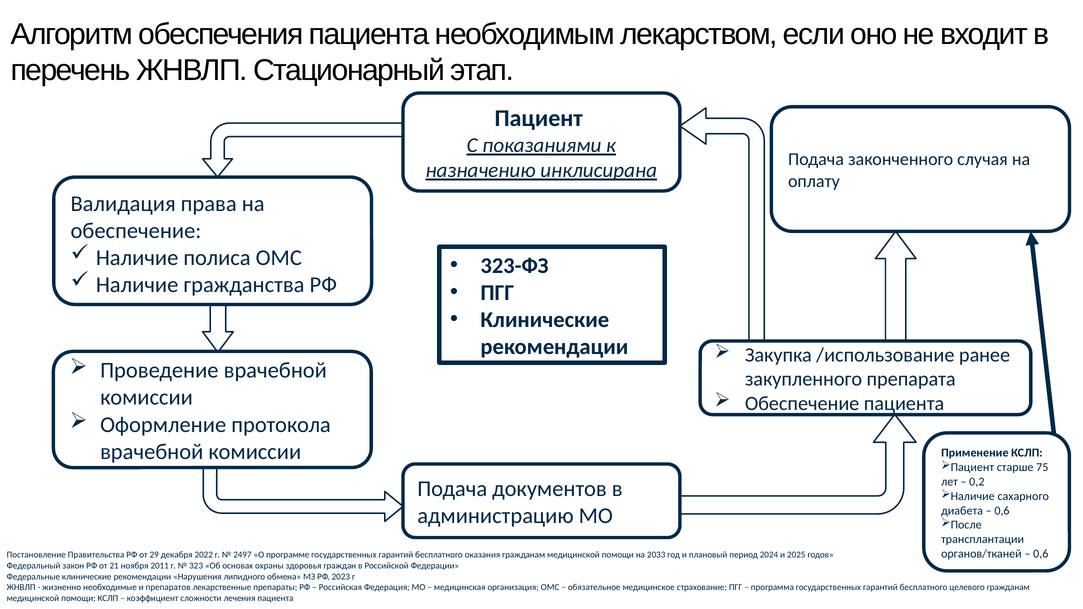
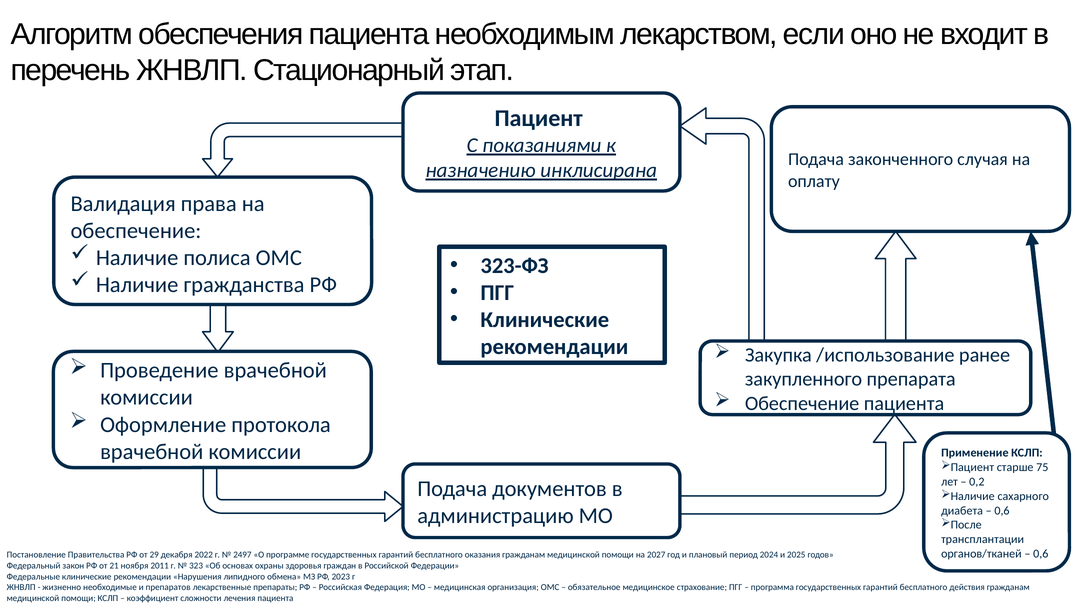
2033: 2033 -> 2027 (656, 555)
целевого: целевого -> действия (967, 588)
